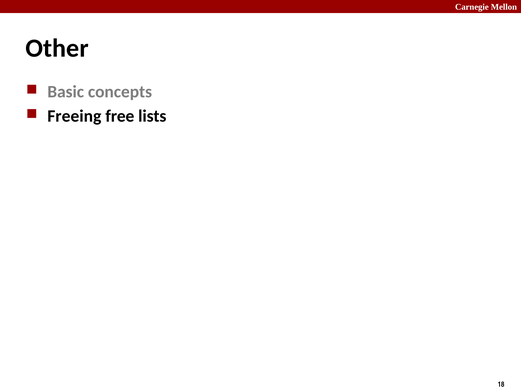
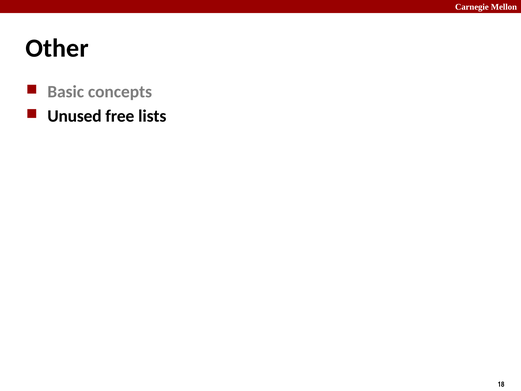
Freeing: Freeing -> Unused (74, 116)
